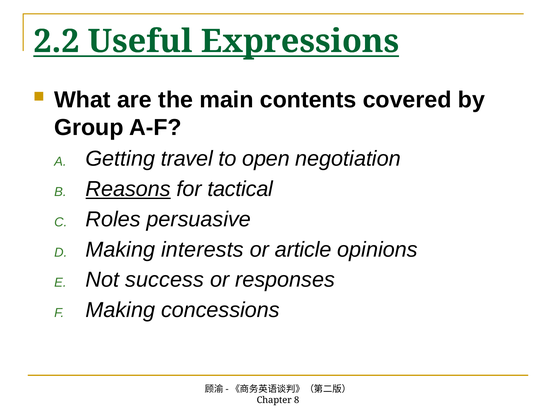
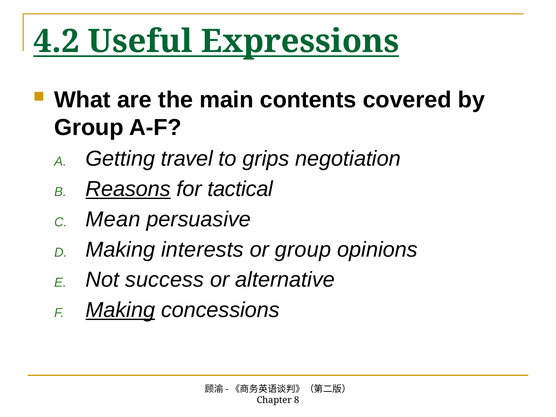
2.2: 2.2 -> 4.2 (56, 41)
open: open -> grips (266, 159)
Roles: Roles -> Mean (113, 219)
or article: article -> group (303, 250)
responses: responses -> alternative (285, 280)
Making underline: none -> present (120, 310)
